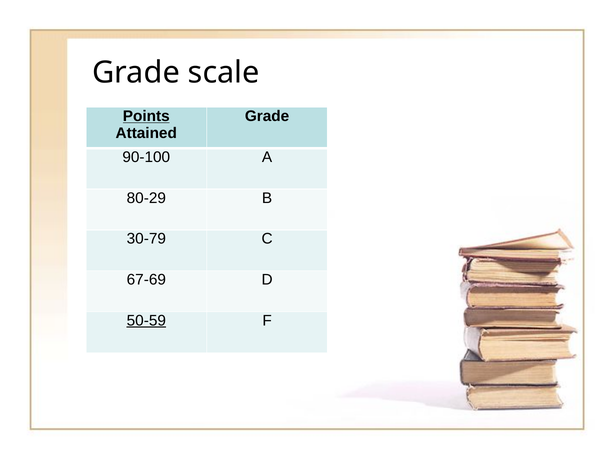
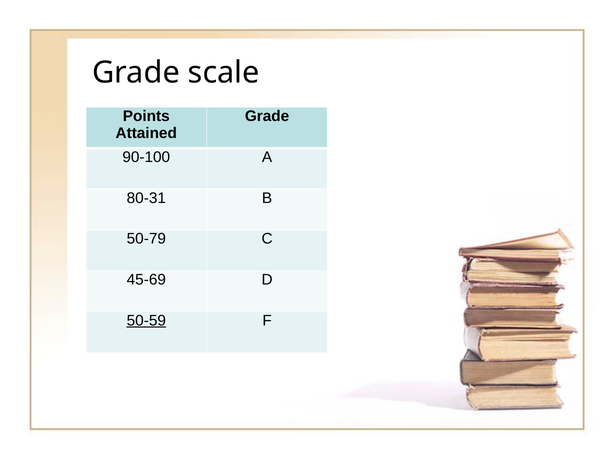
Points underline: present -> none (146, 116)
80-29: 80-29 -> 80-31 (146, 198)
30-79: 30-79 -> 50-79 (146, 239)
67-69: 67-69 -> 45-69 (146, 280)
